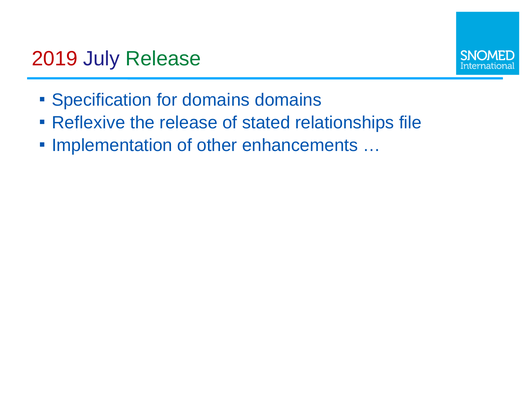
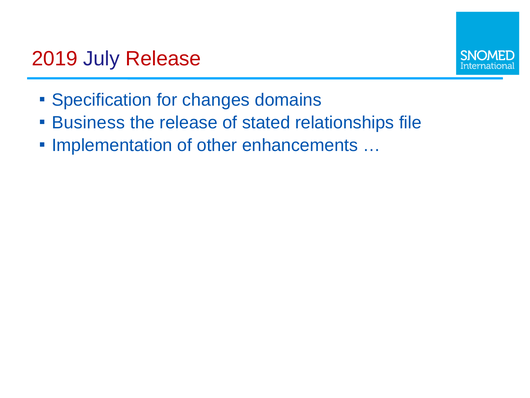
Release colour: green -> red (163, 59)
for domains: domains -> changes (216, 100)
Reflexive: Reflexive -> Business (88, 123)
